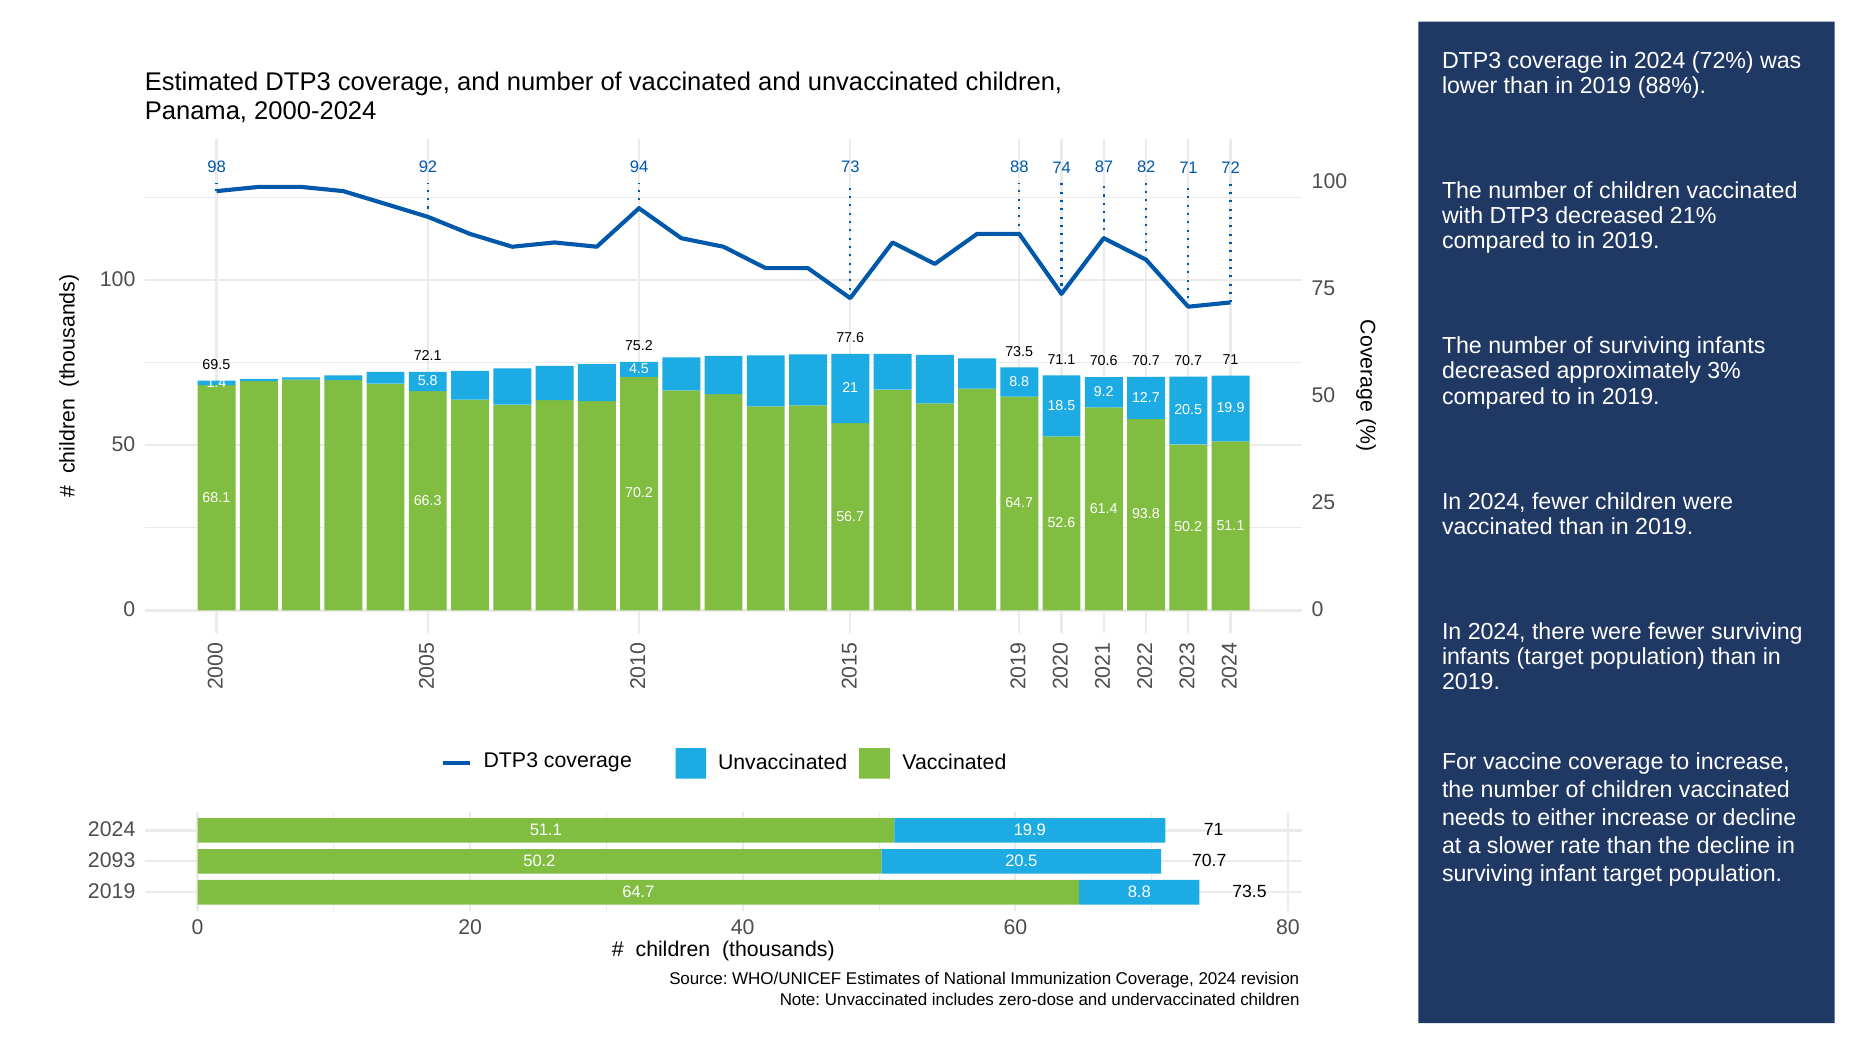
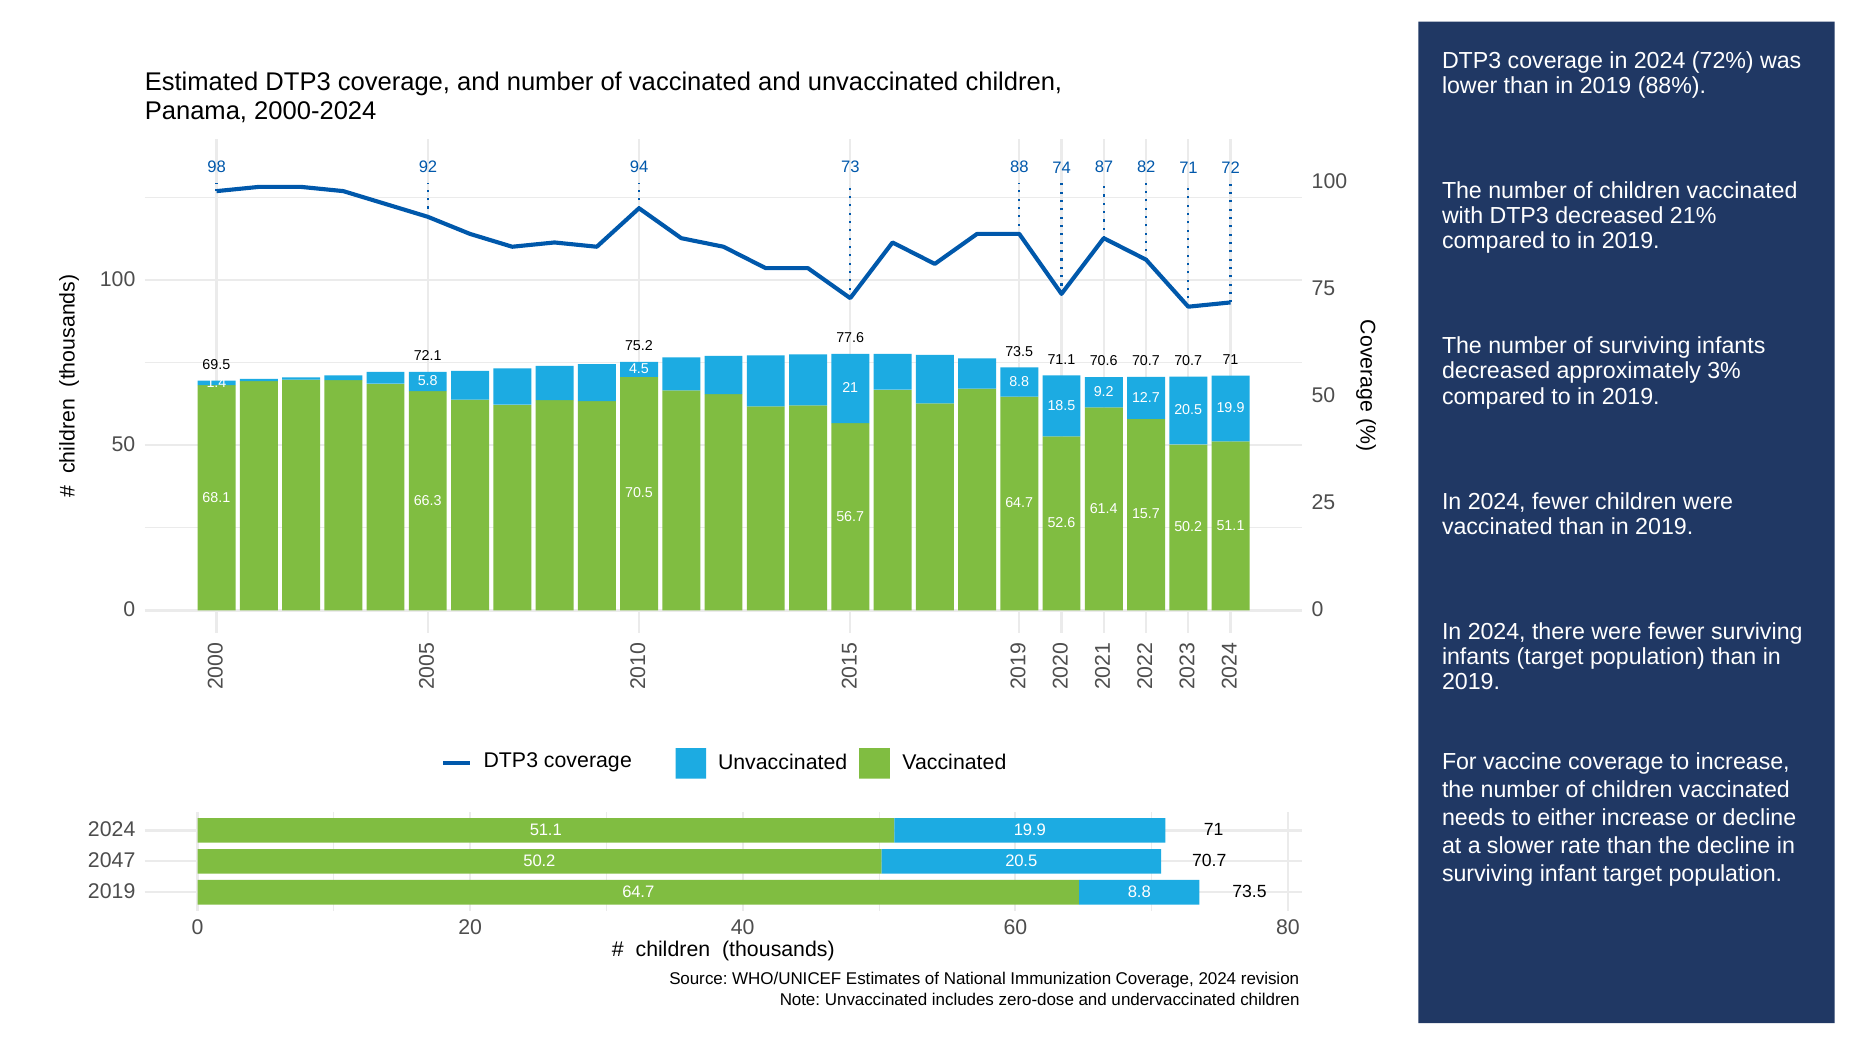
70.2: 70.2 -> 70.5 (639, 493)
93.8: 93.8 -> 15.7 (1146, 514)
2093: 2093 -> 2047 (112, 861)
